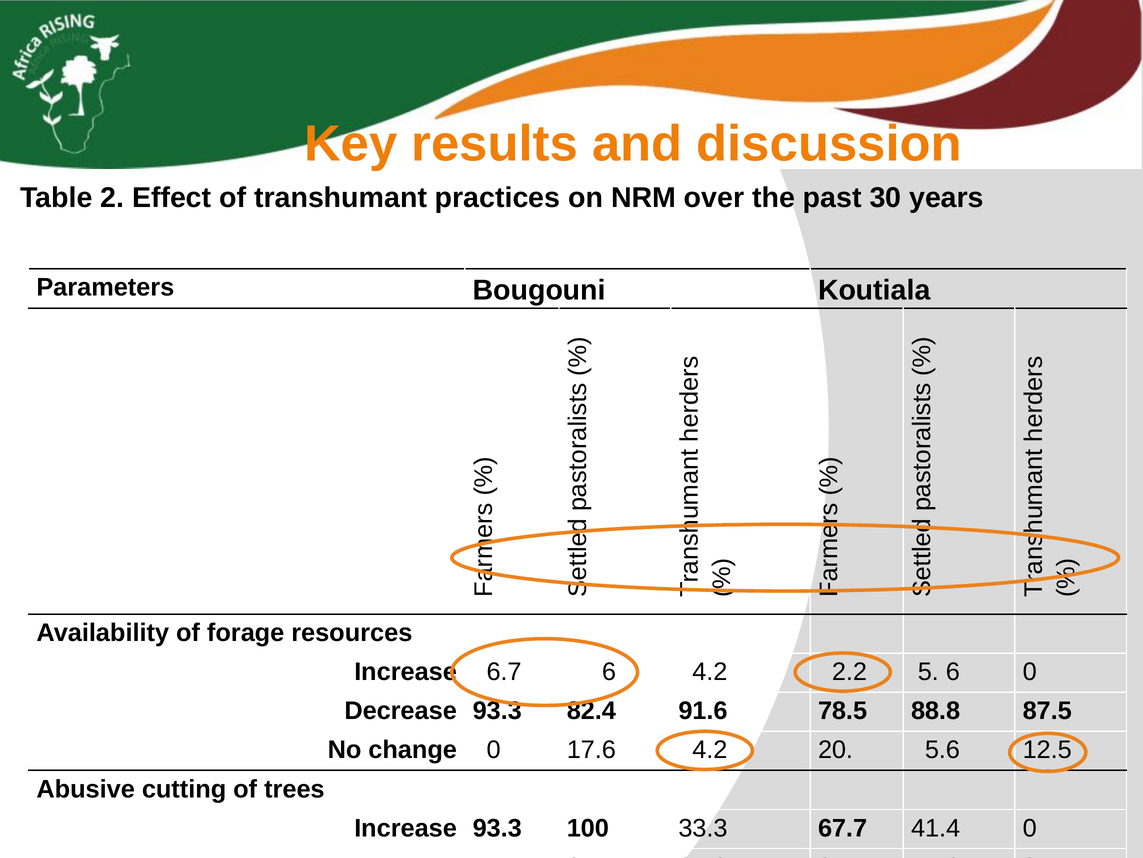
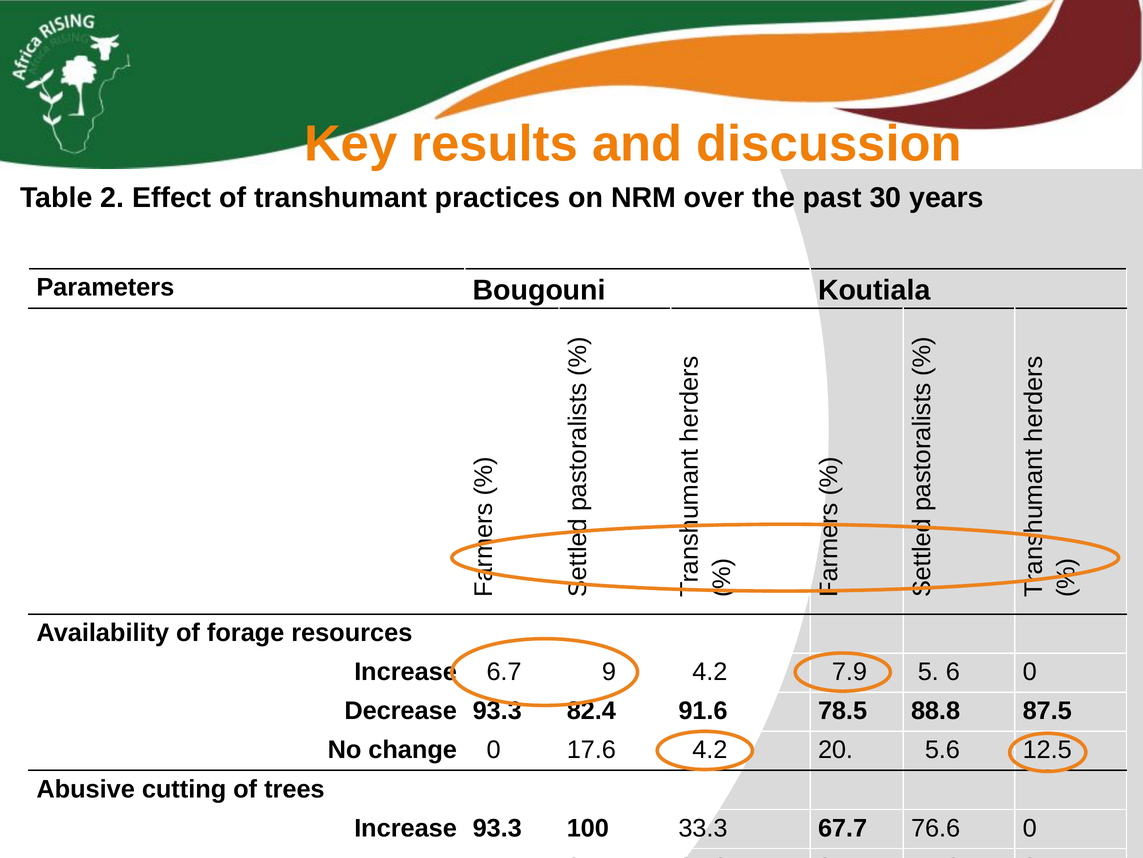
6.7 6: 6 -> 9 (609, 671)
2.2: 2.2 -> 7.9 (849, 671)
41.4: 41.4 -> 76.6 (936, 827)
